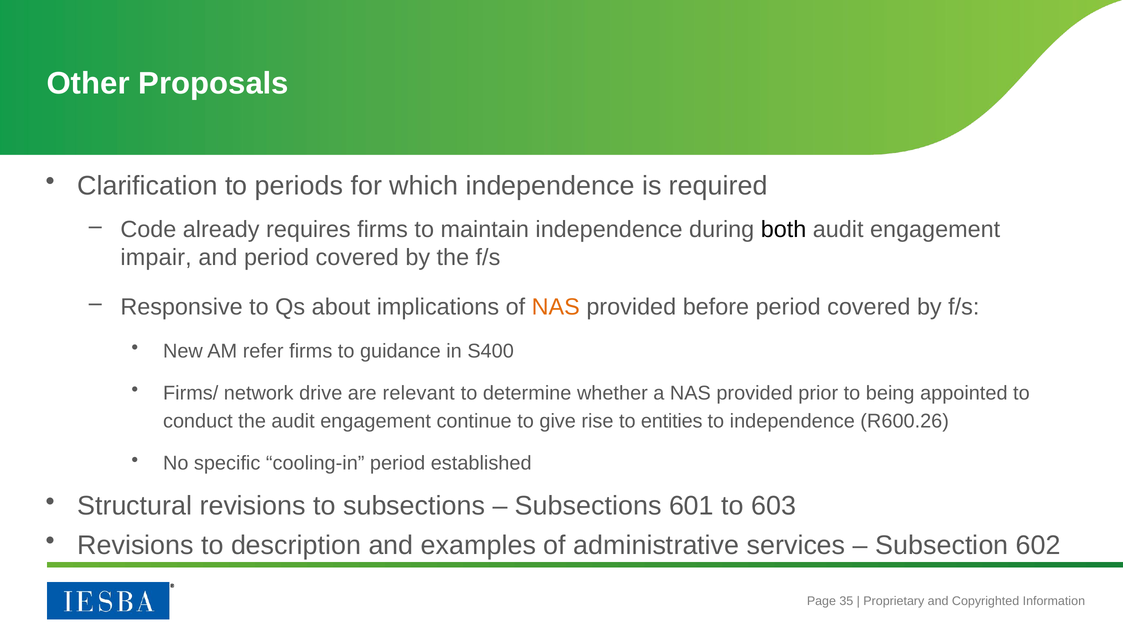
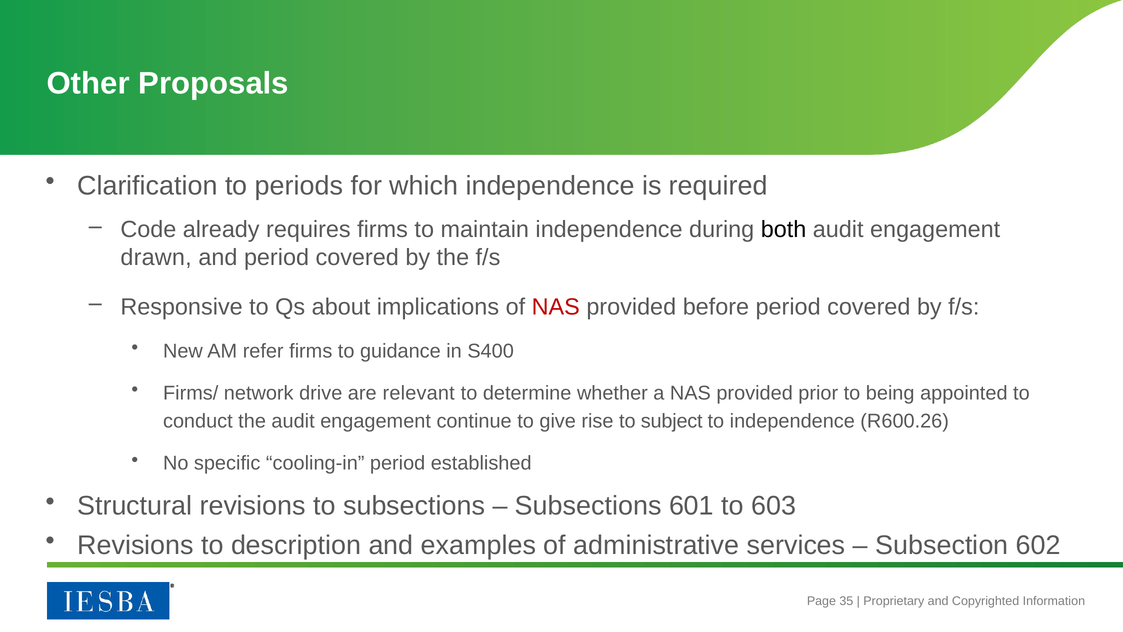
impair: impair -> drawn (156, 258)
NAS colour: orange -> red (556, 307)
entities: entities -> subject (672, 421)
